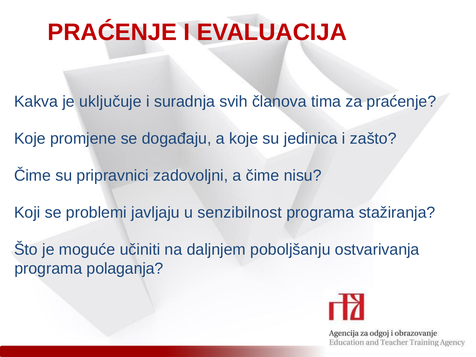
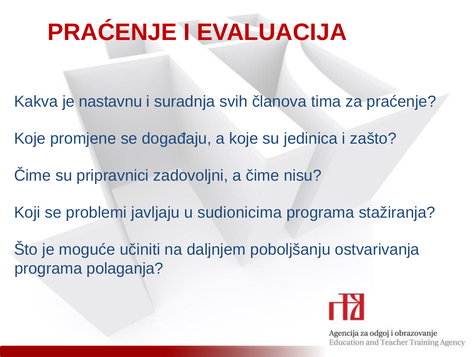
uključuje: uključuje -> nastavnu (111, 101)
senzibilnost: senzibilnost -> sudionicima (240, 213)
